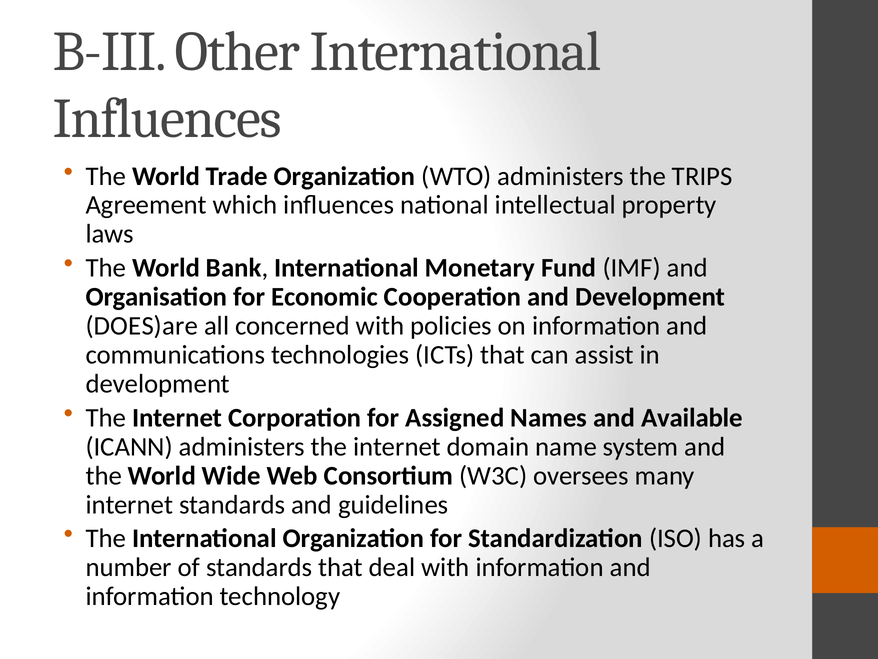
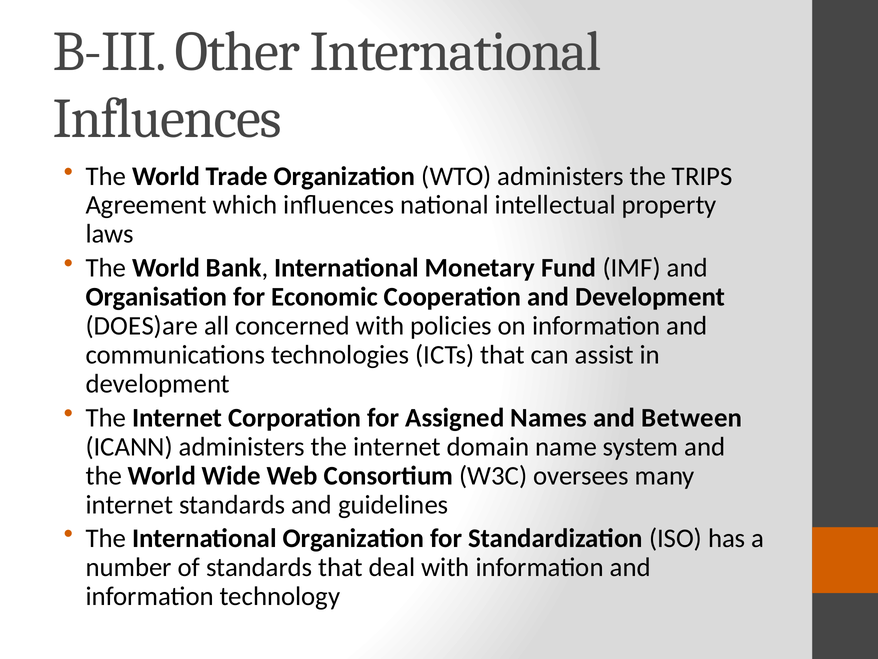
Available: Available -> Between (692, 417)
